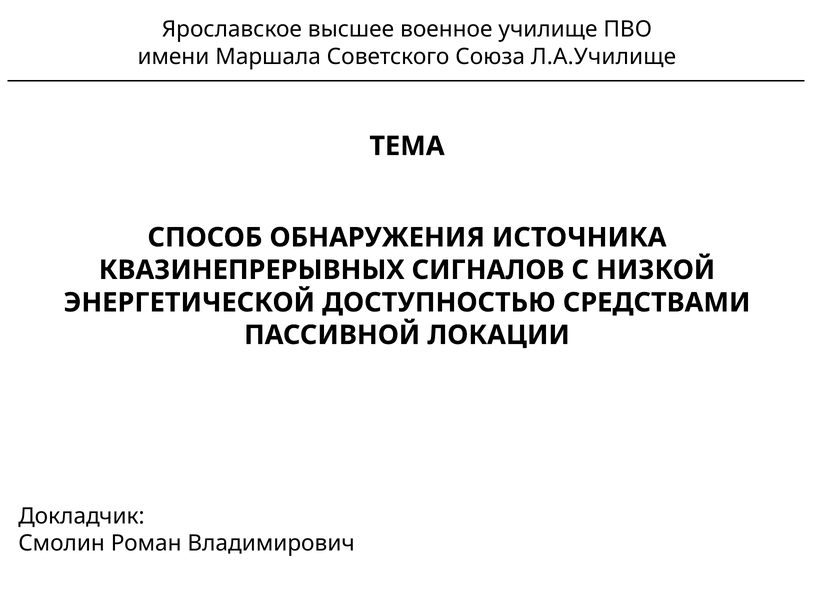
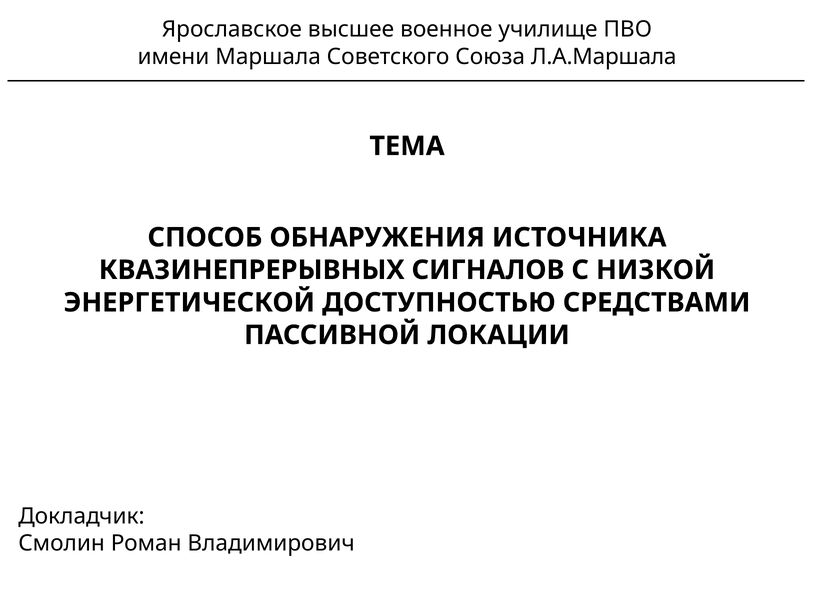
Л.А.Училище: Л.А.Училище -> Л.А.Маршала (604, 57)
